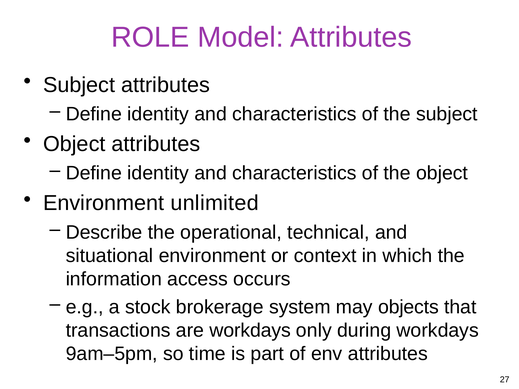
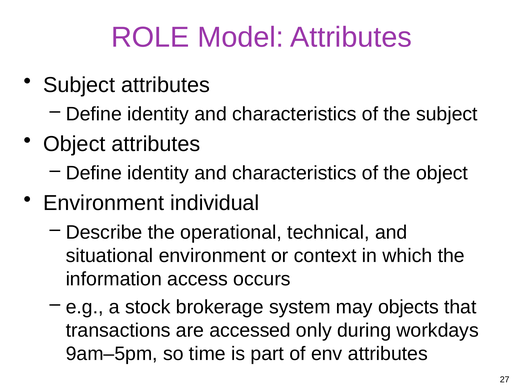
unlimited: unlimited -> individual (215, 203)
are workdays: workdays -> accessed (250, 331)
